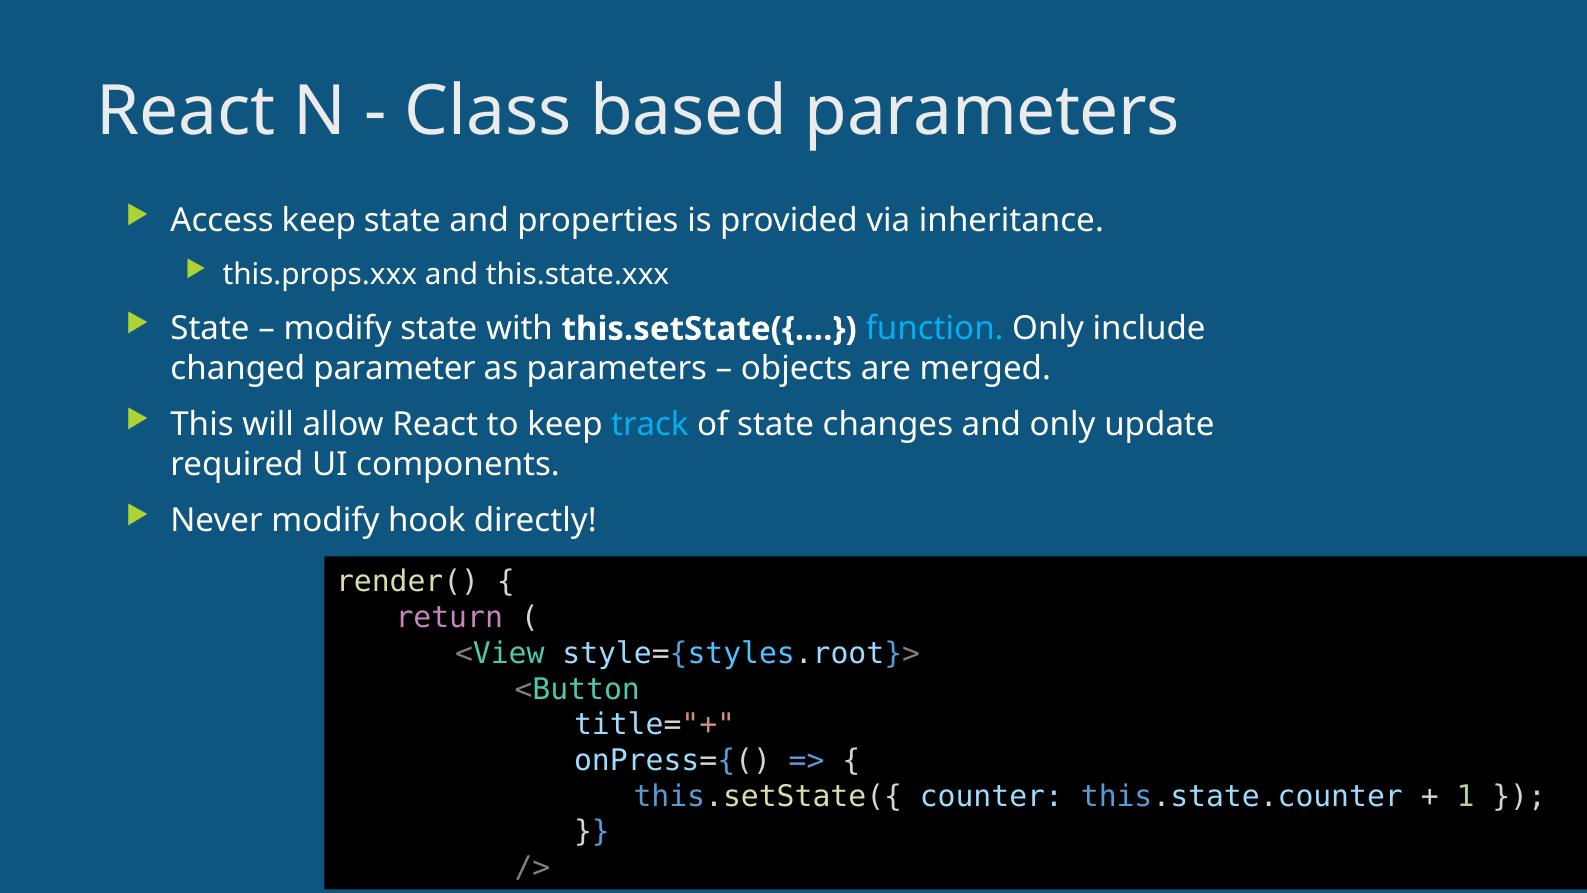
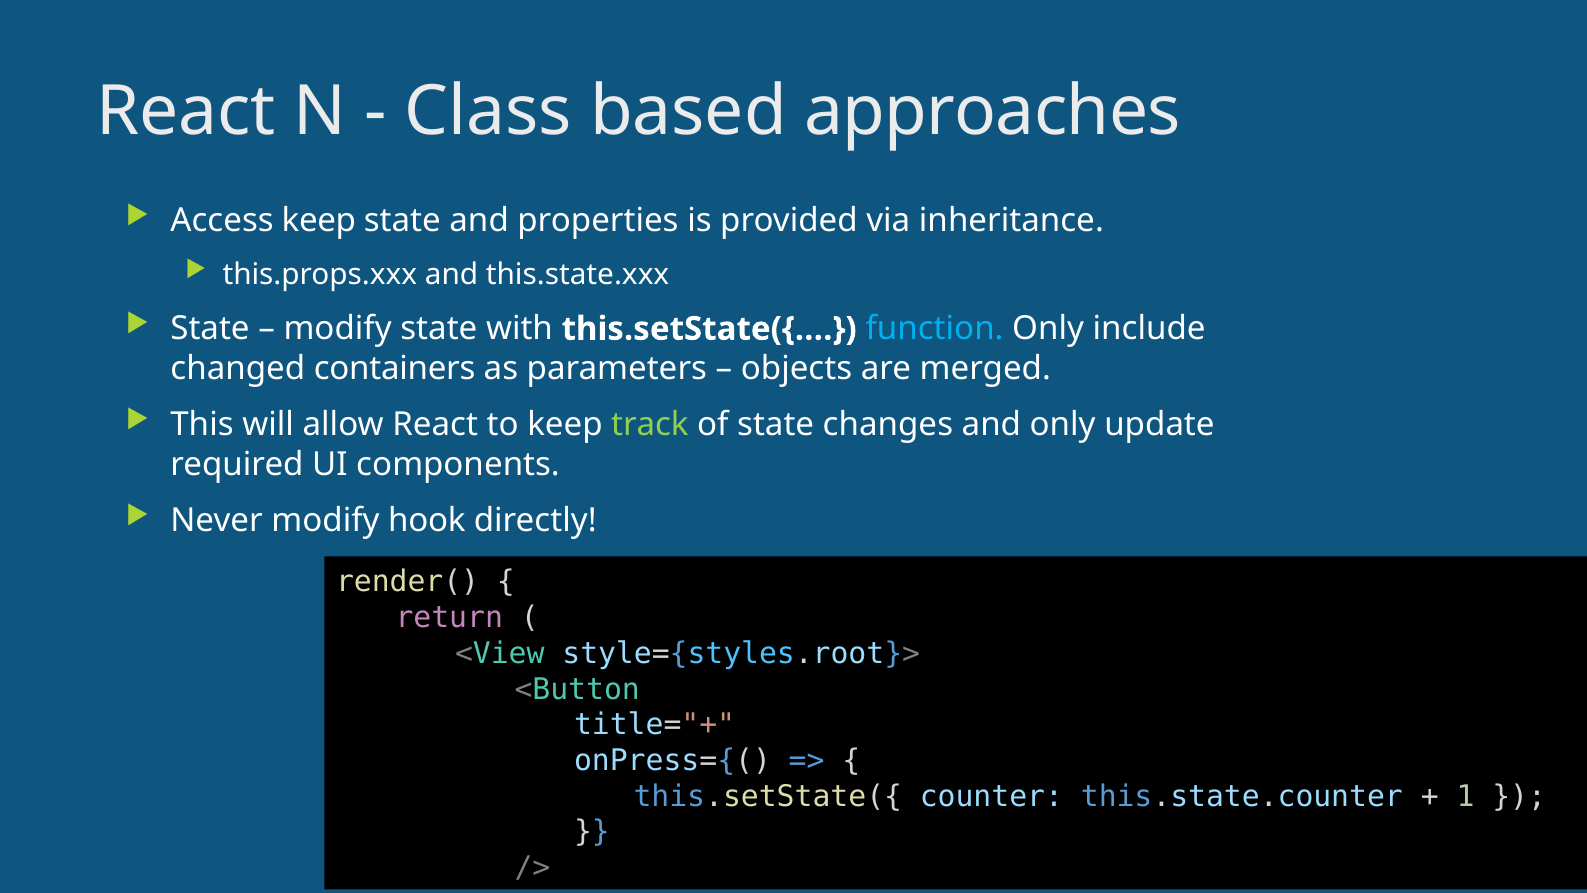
based parameters: parameters -> approaches (993, 111)
parameter: parameter -> containers (395, 368)
track colour: light blue -> light green (650, 425)
